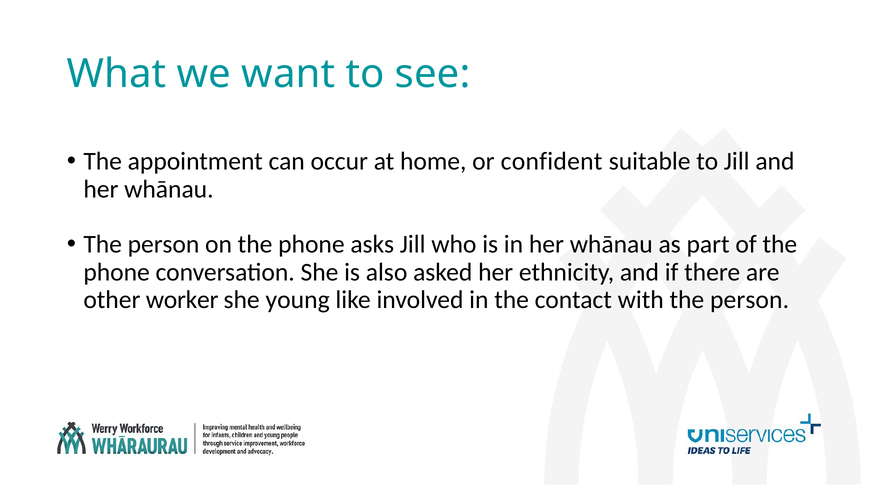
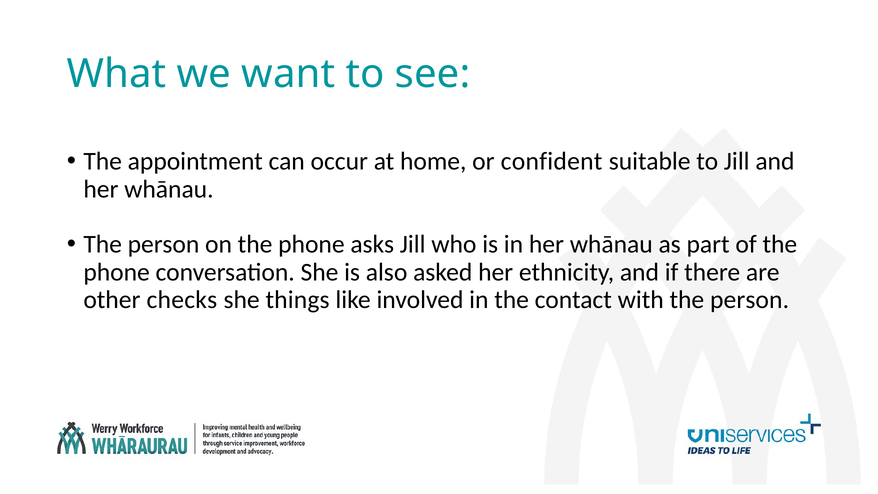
worker: worker -> checks (182, 300)
young: young -> things (298, 300)
